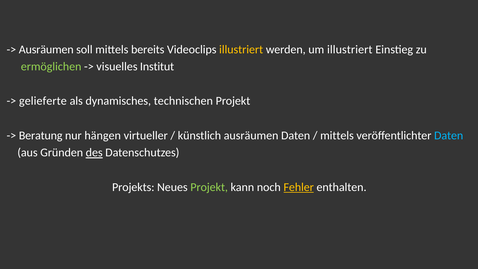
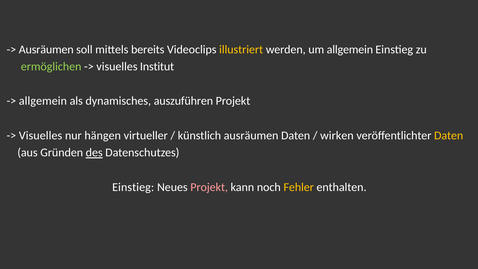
um illustriert: illustriert -> allgemein (350, 49)
gelieferte: gelieferte -> allgemein (43, 101)
technischen: technischen -> auszuführen (183, 101)
Beratung: Beratung -> Visuelles (41, 135)
mittels: mittels -> wirken (337, 135)
Daten colour: light blue -> yellow (449, 135)
Projekts: Projekts -> Einstieg (133, 187)
Projekt colour: light green -> pink (209, 187)
Fehler underline: present -> none (299, 187)
